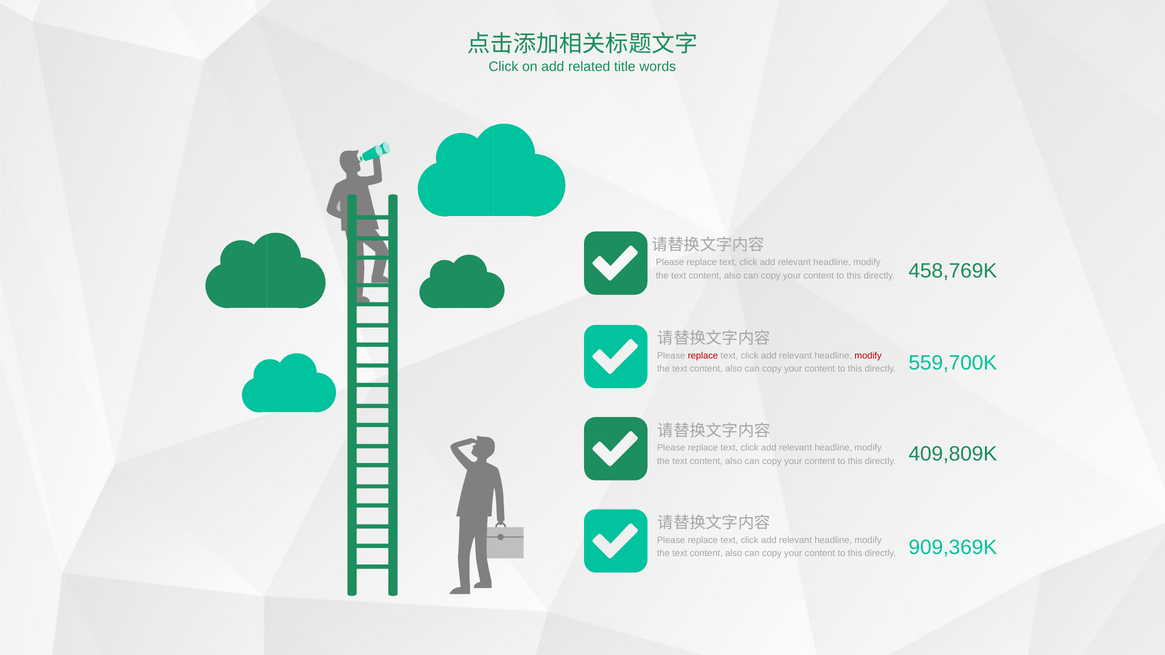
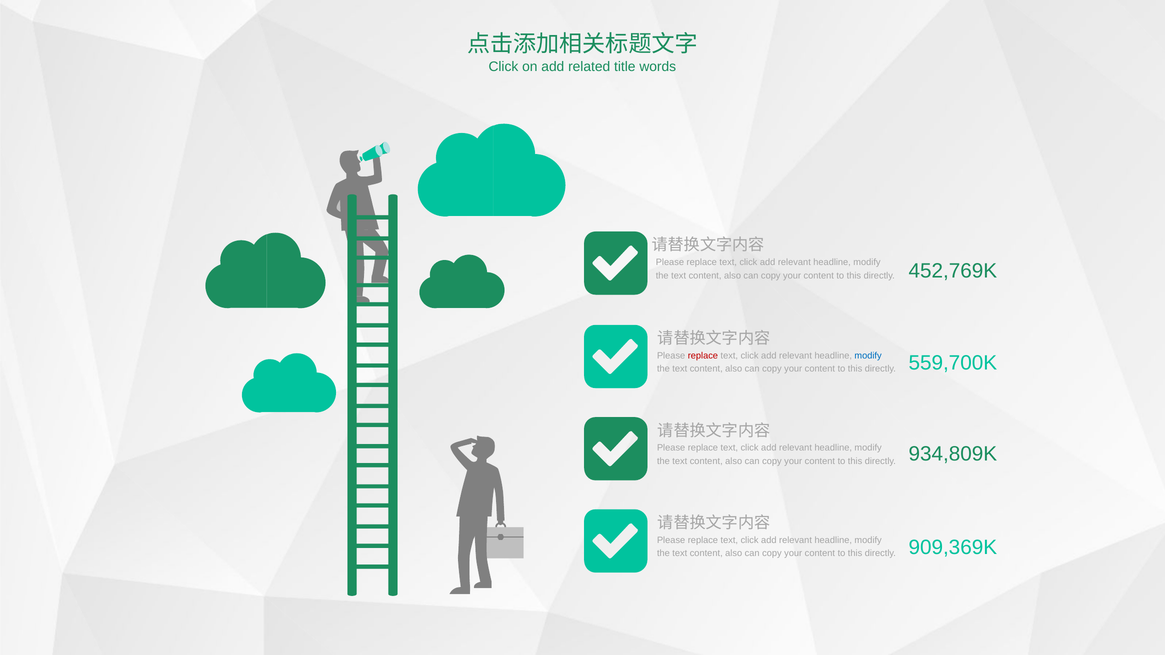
458,769K: 458,769K -> 452,769K (953, 271)
modify colour: red -> blue (868, 356)
409,809K: 409,809K -> 934,809K (953, 454)
